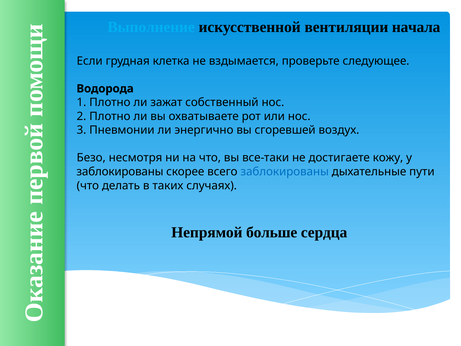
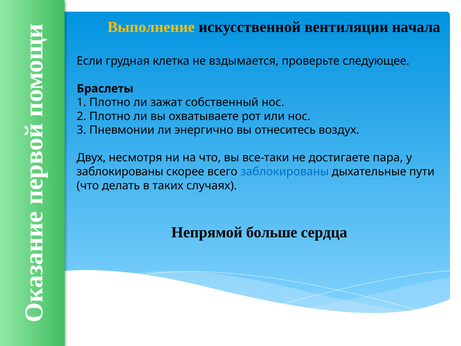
Выполнение colour: light blue -> yellow (151, 27)
Водорода: Водорода -> Браслеты (105, 89)
сгоревшей: сгоревшей -> отнеситесь (285, 130)
Безо: Безо -> Двух (91, 158)
кожу: кожу -> пара (388, 158)
